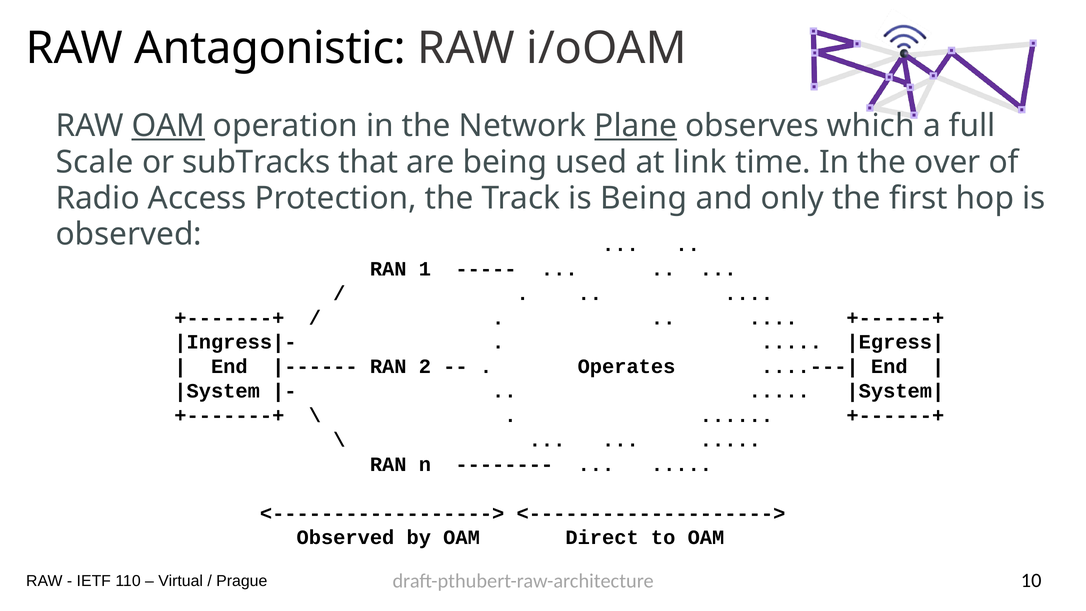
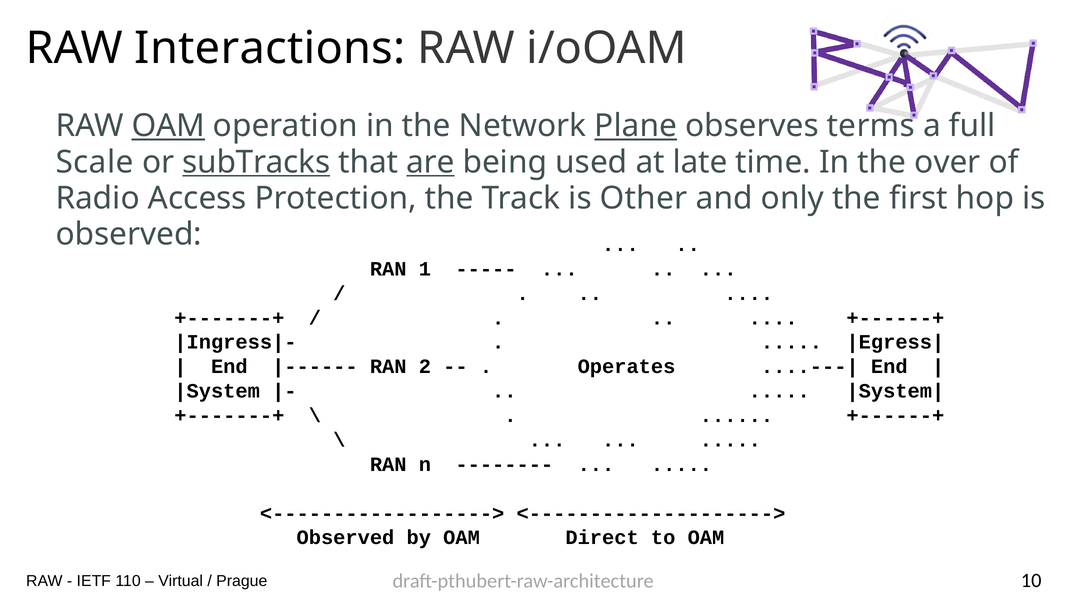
Antagonistic: Antagonistic -> Interactions (270, 48)
which: which -> terms (871, 126)
subTracks underline: none -> present (256, 162)
are underline: none -> present (431, 162)
link: link -> late (700, 162)
is Being: Being -> Other (644, 198)
